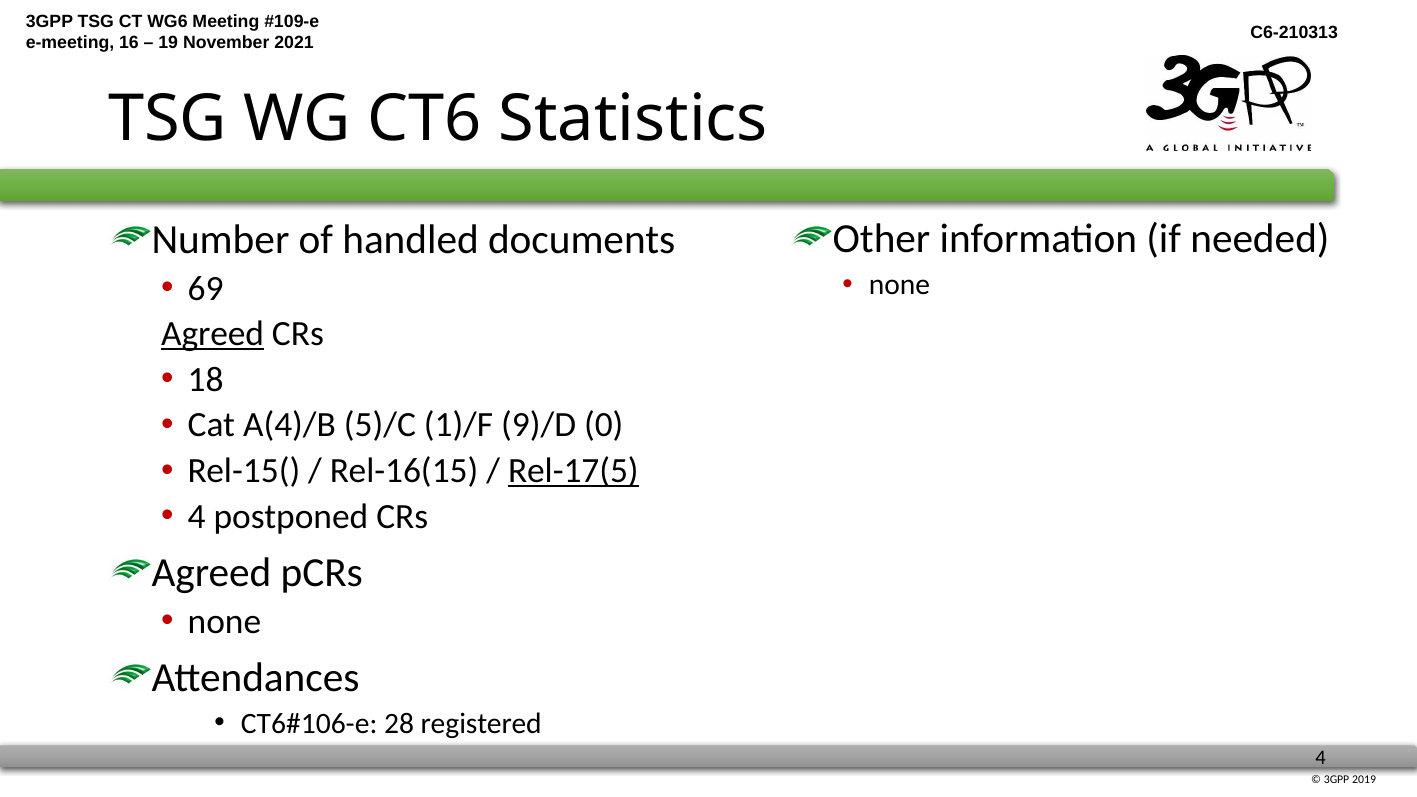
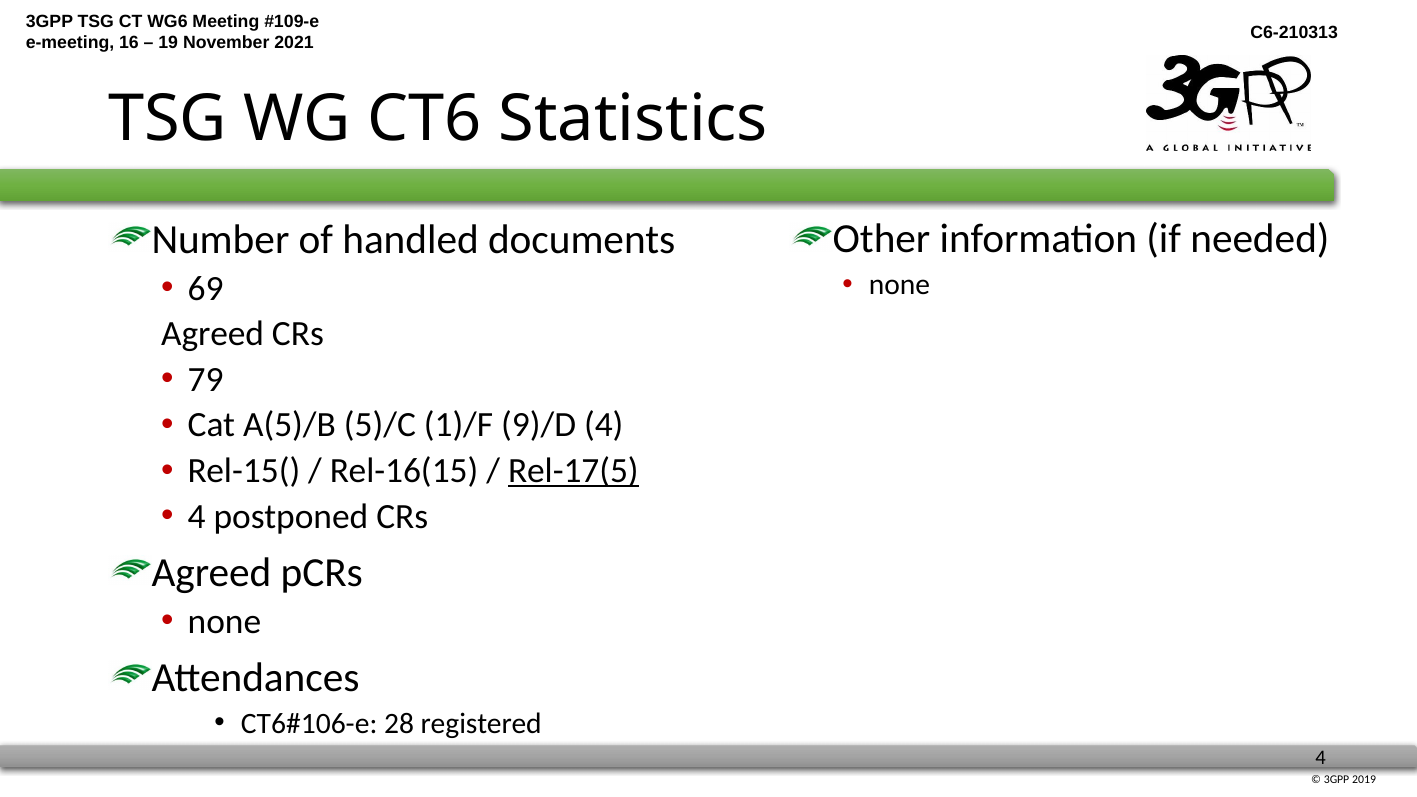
Agreed underline: present -> none (213, 334)
18: 18 -> 79 (206, 380)
A(4)/B: A(4)/B -> A(5)/B (289, 425)
9)/D 0: 0 -> 4 (604, 425)
